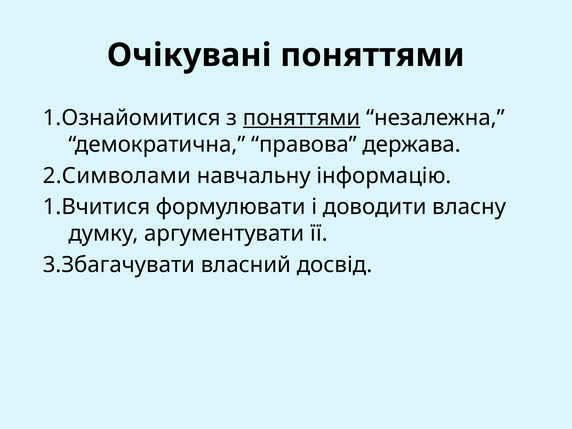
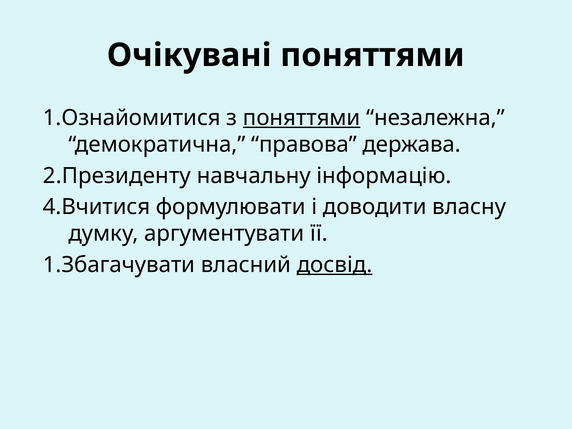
2.Символами: 2.Символами -> 2.Президенту (117, 176)
1.Вчитися: 1.Вчитися -> 4.Вчитися (97, 207)
3.Збагачувати: 3.Збагачувати -> 1.Збагачувати (119, 265)
досвід underline: none -> present (335, 265)
